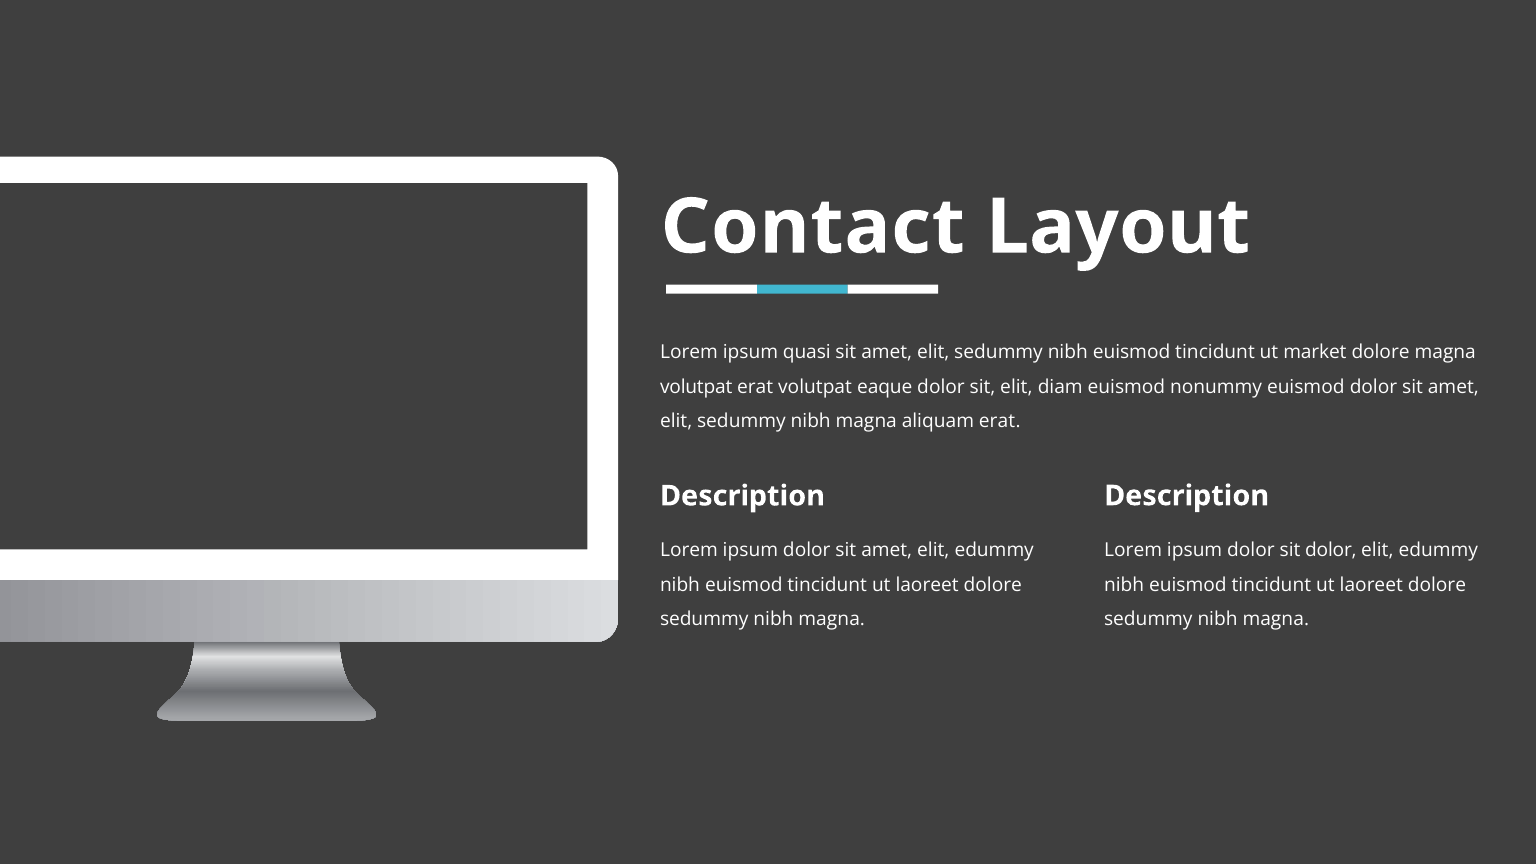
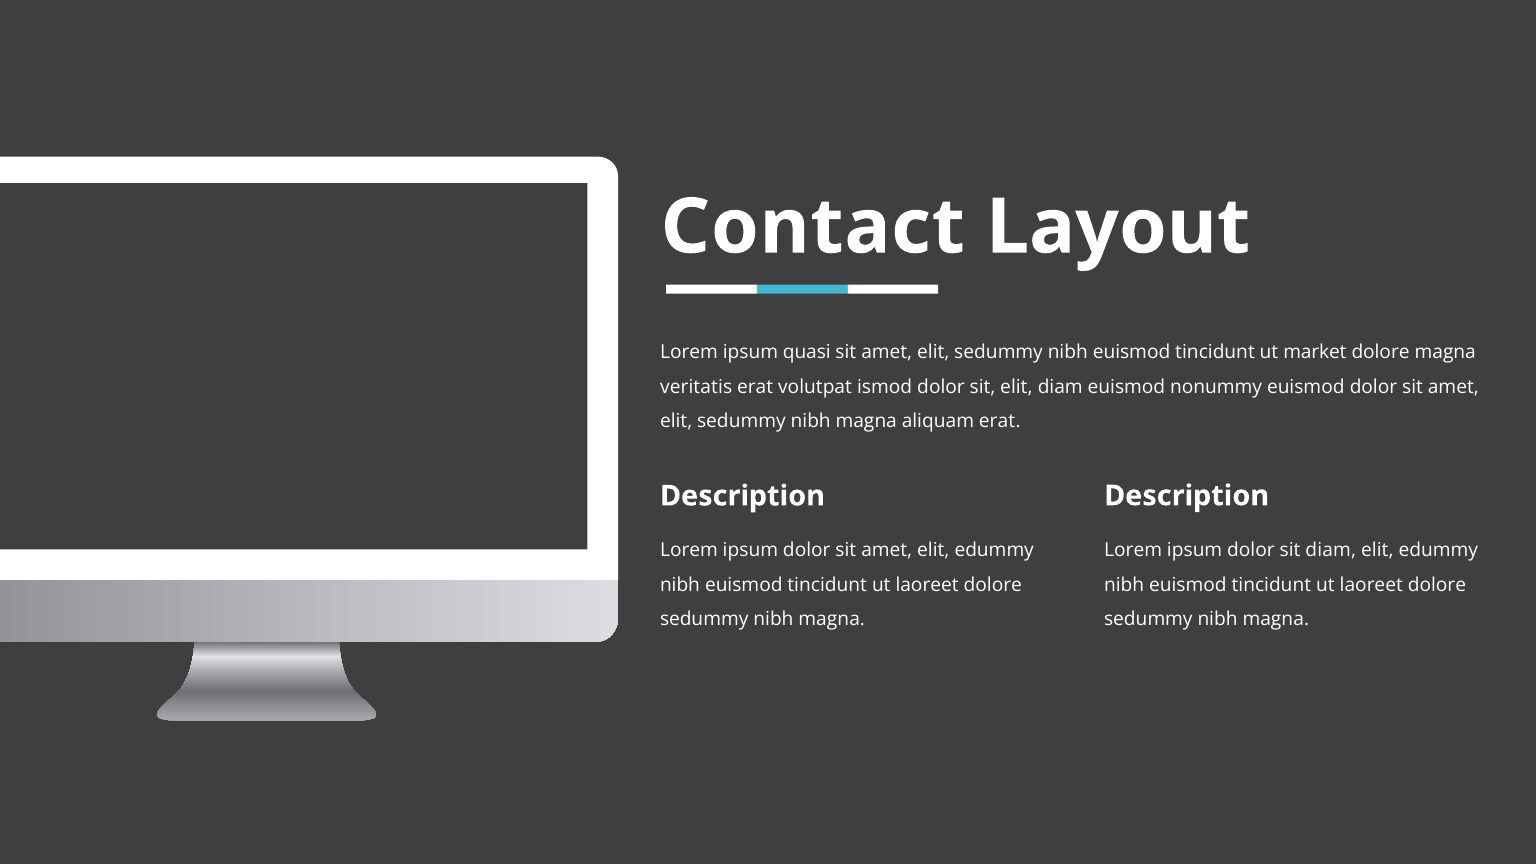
volutpat: volutpat -> veritatis (696, 387)
eaque: eaque -> ismod (885, 387)
sit dolor: dolor -> diam (1331, 550)
